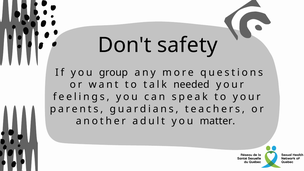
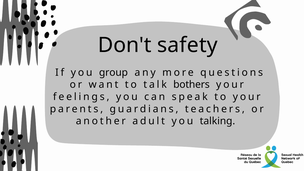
needed: needed -> bothers (191, 85)
matter: matter -> talking (217, 121)
